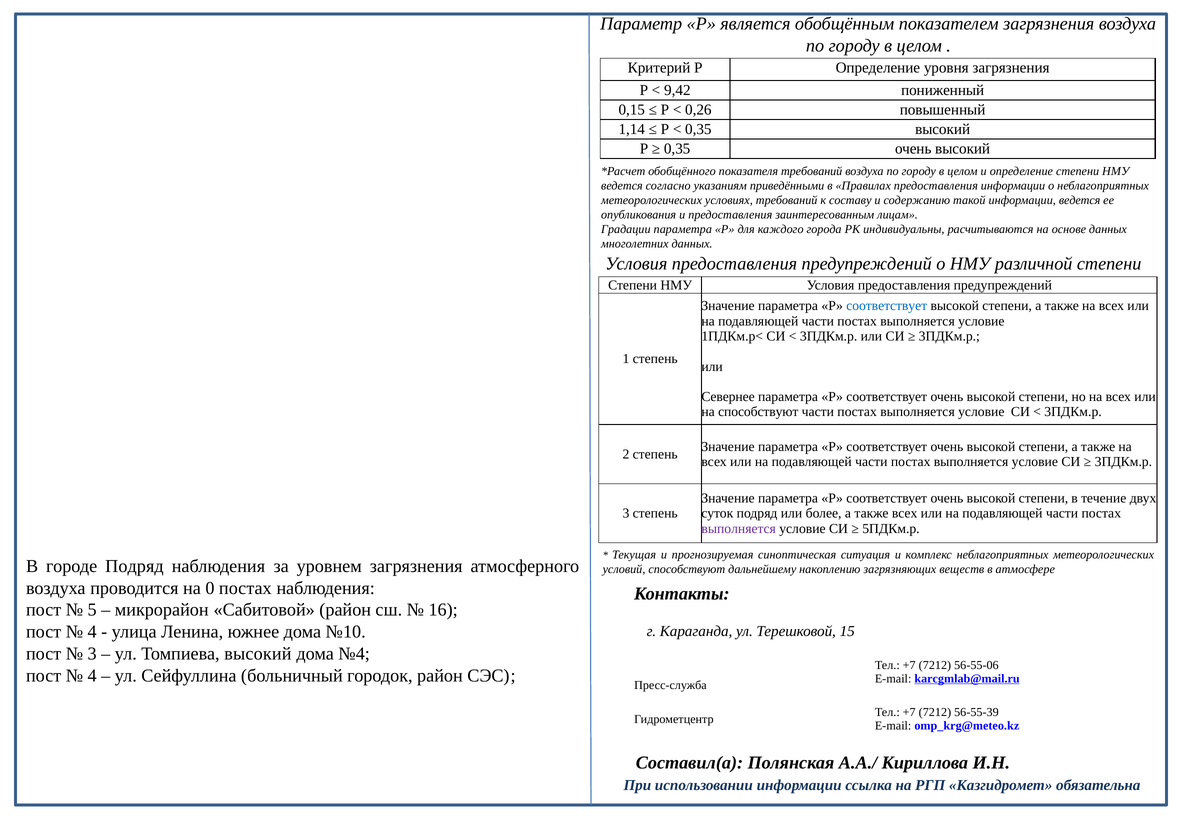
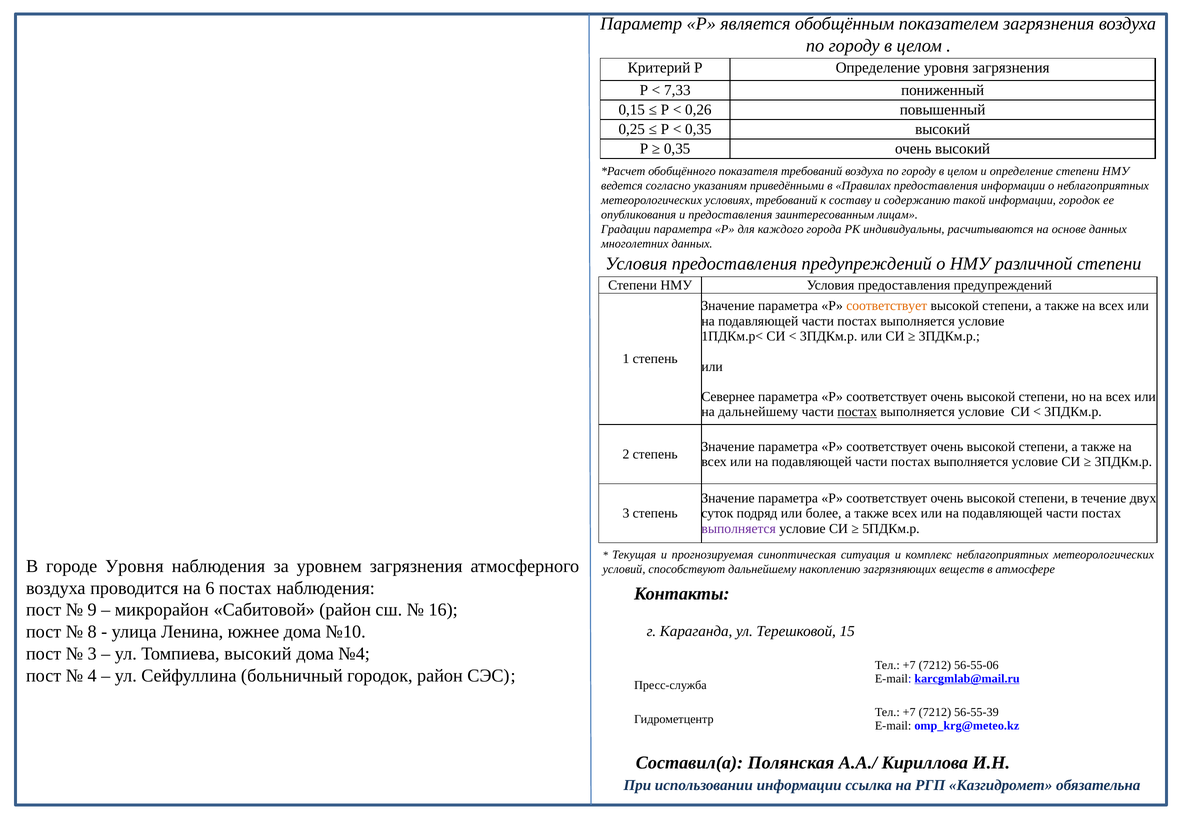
9,42: 9,42 -> 7,33 (677, 90)
1,14: 1,14 -> 0,25 (632, 129)
информации ведется: ведется -> городок (1080, 200)
соответствует colour: blue -> orange (887, 306)
на способствуют: способствуют -> дальнейшему (758, 412)
постах underline: none -> present (857, 412)
городе Подряд: Подряд -> Уровня (134, 566)
0: 0 -> 6 (210, 588)
5: 5 -> 9 (92, 609)
4: 4 -> 8 (92, 631)
